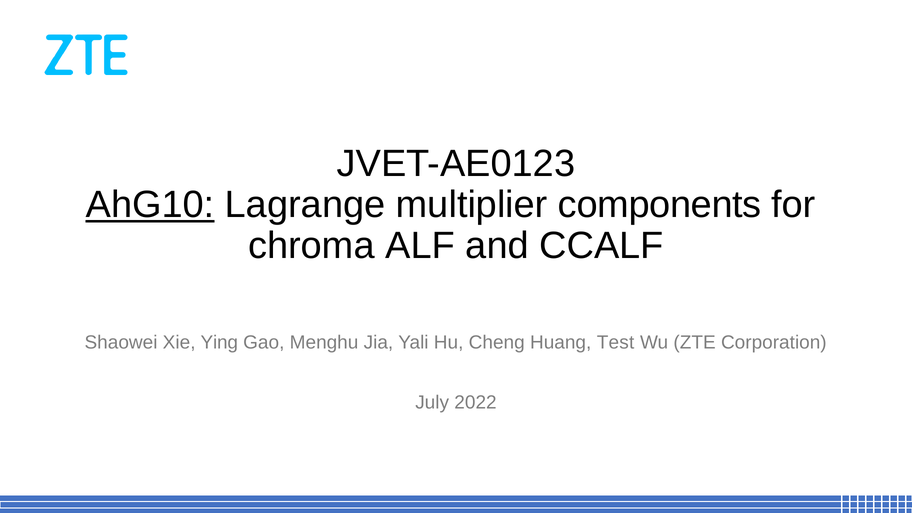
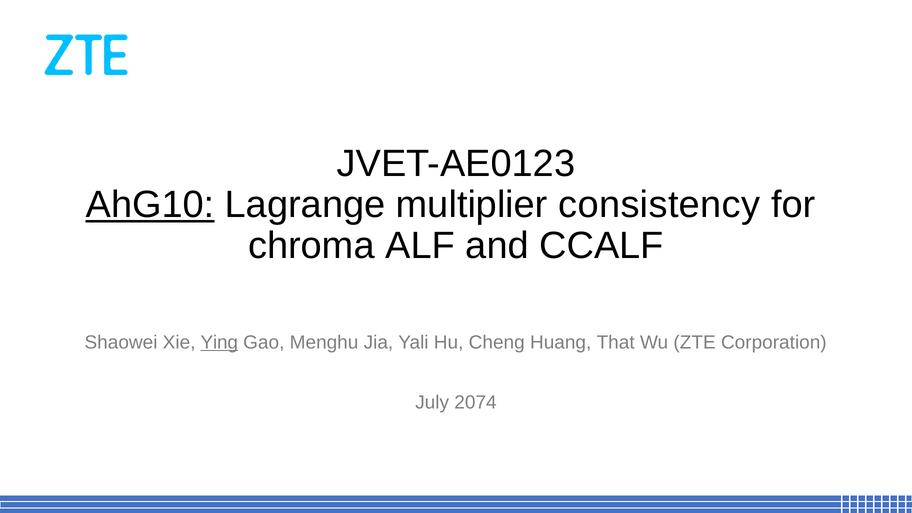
components: components -> consistency (659, 205)
Ying underline: none -> present (219, 342)
Test: Test -> That (616, 342)
2022: 2022 -> 2074 (476, 403)
